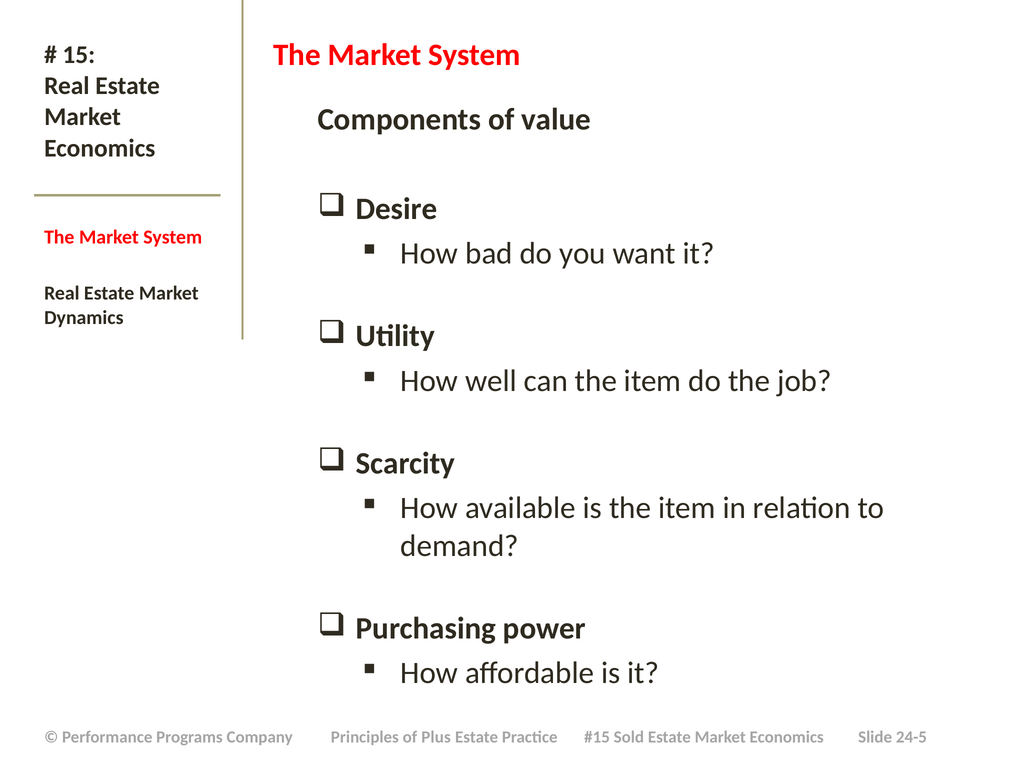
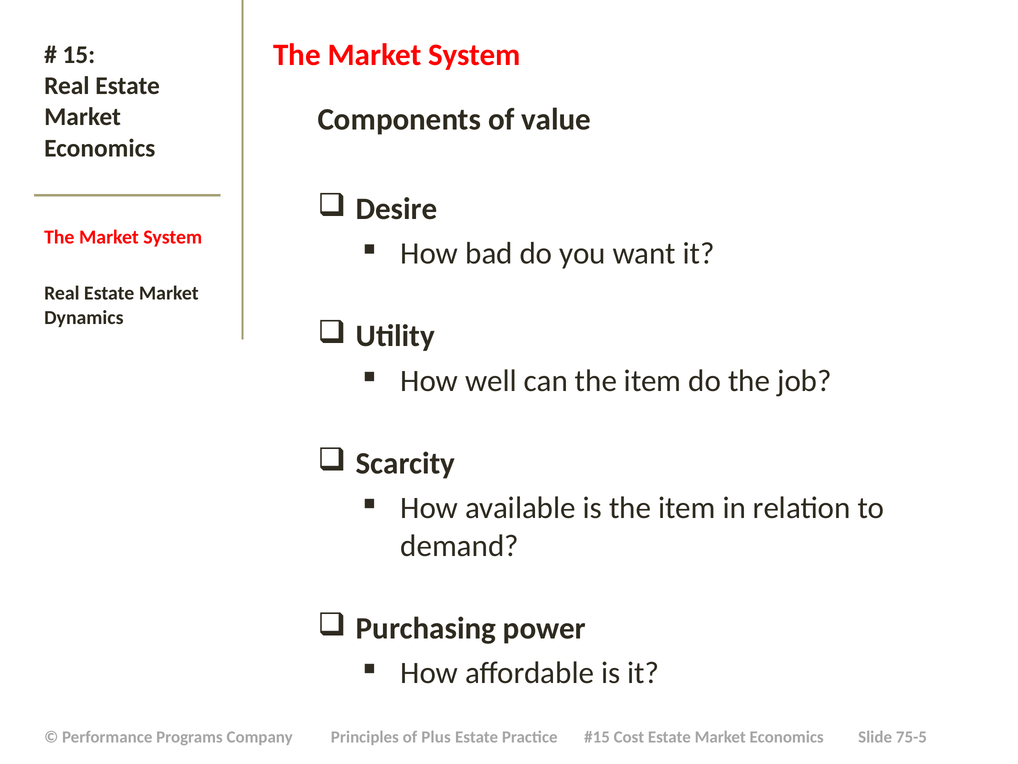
Sold: Sold -> Cost (629, 737)
24-5: 24-5 -> 75-5 (911, 737)
